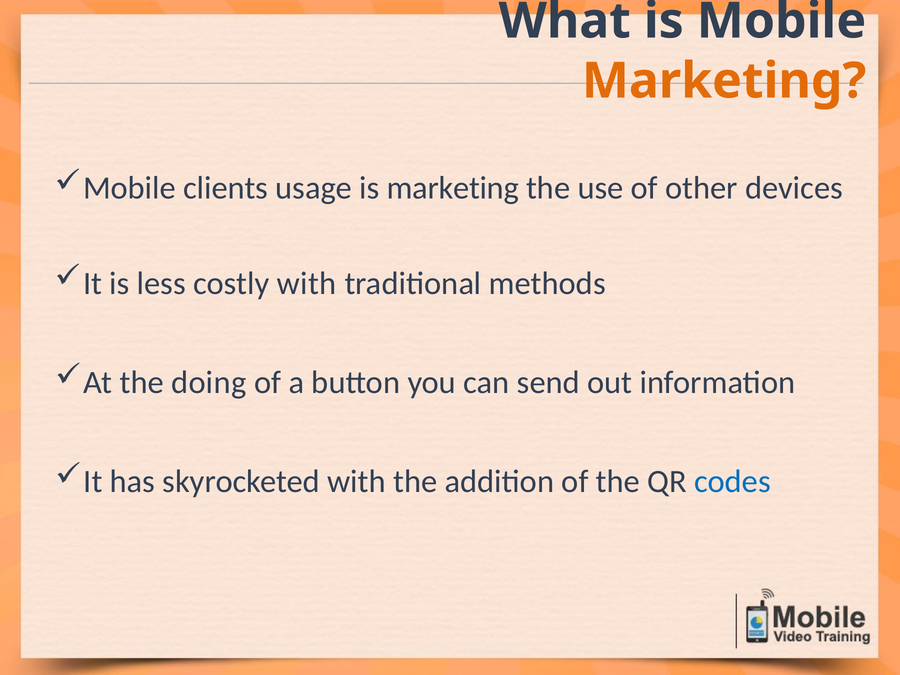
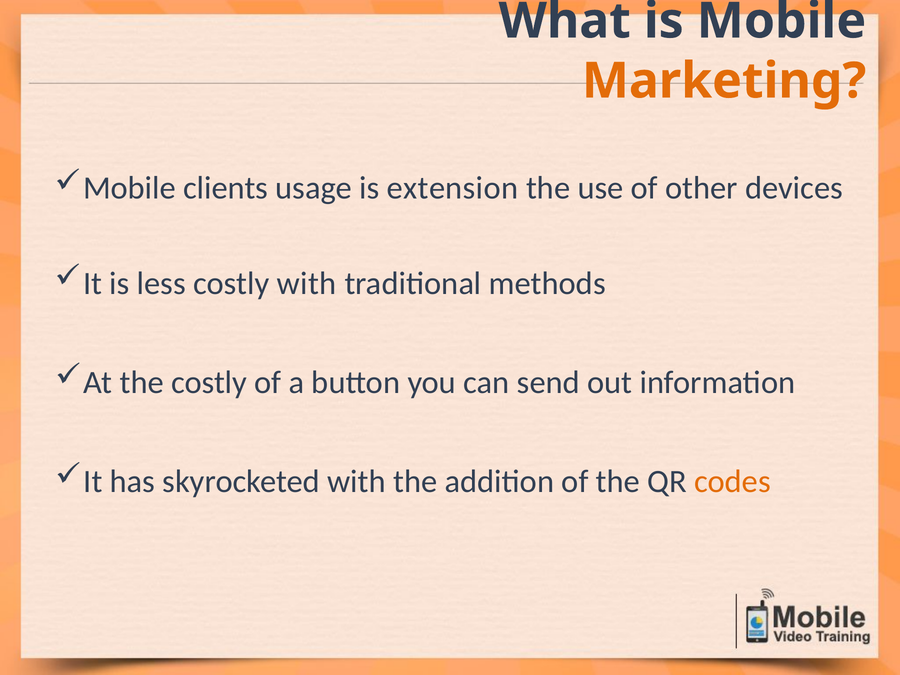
is marketing: marketing -> extension (453, 188)
the doing: doing -> costly (209, 383)
codes colour: blue -> orange (733, 482)
